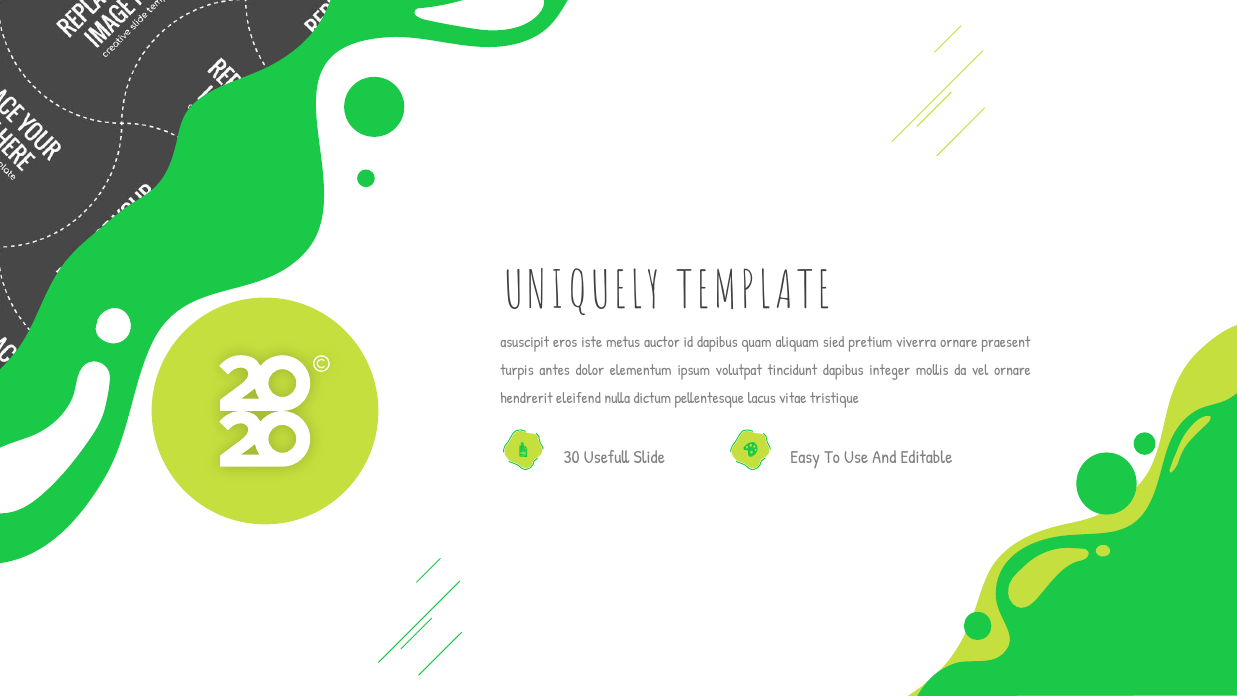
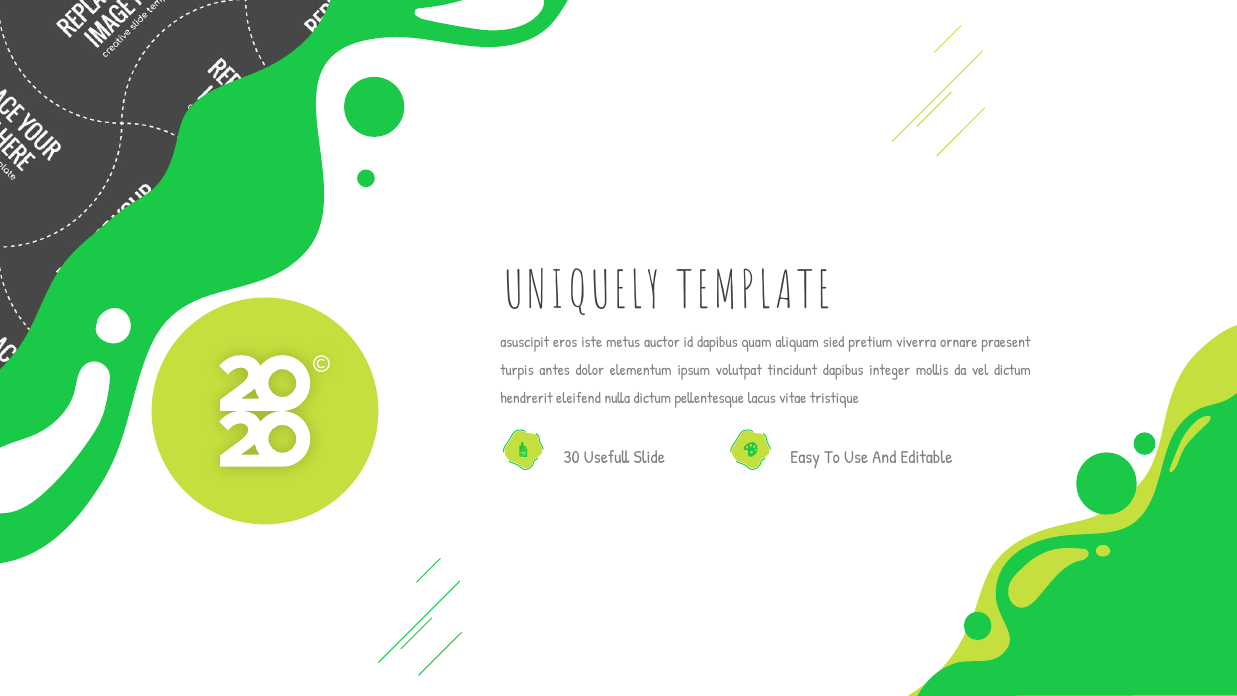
ornare: ornare -> dictum (1012, 370)
